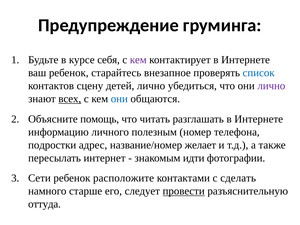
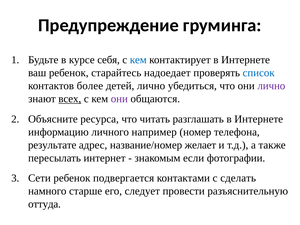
кем colour: purple -> blue (138, 60)
внезапное: внезапное -> надоедает (167, 73)
сцену: сцену -> более (90, 86)
они colour: blue -> purple (119, 99)
помощь: помощь -> ресурса (100, 119)
полезным: полезным -> например (154, 132)
подростки: подростки -> результате (52, 145)
идти: идти -> если (194, 158)
расположите: расположите -> подвергается (124, 178)
провести underline: present -> none (184, 191)
